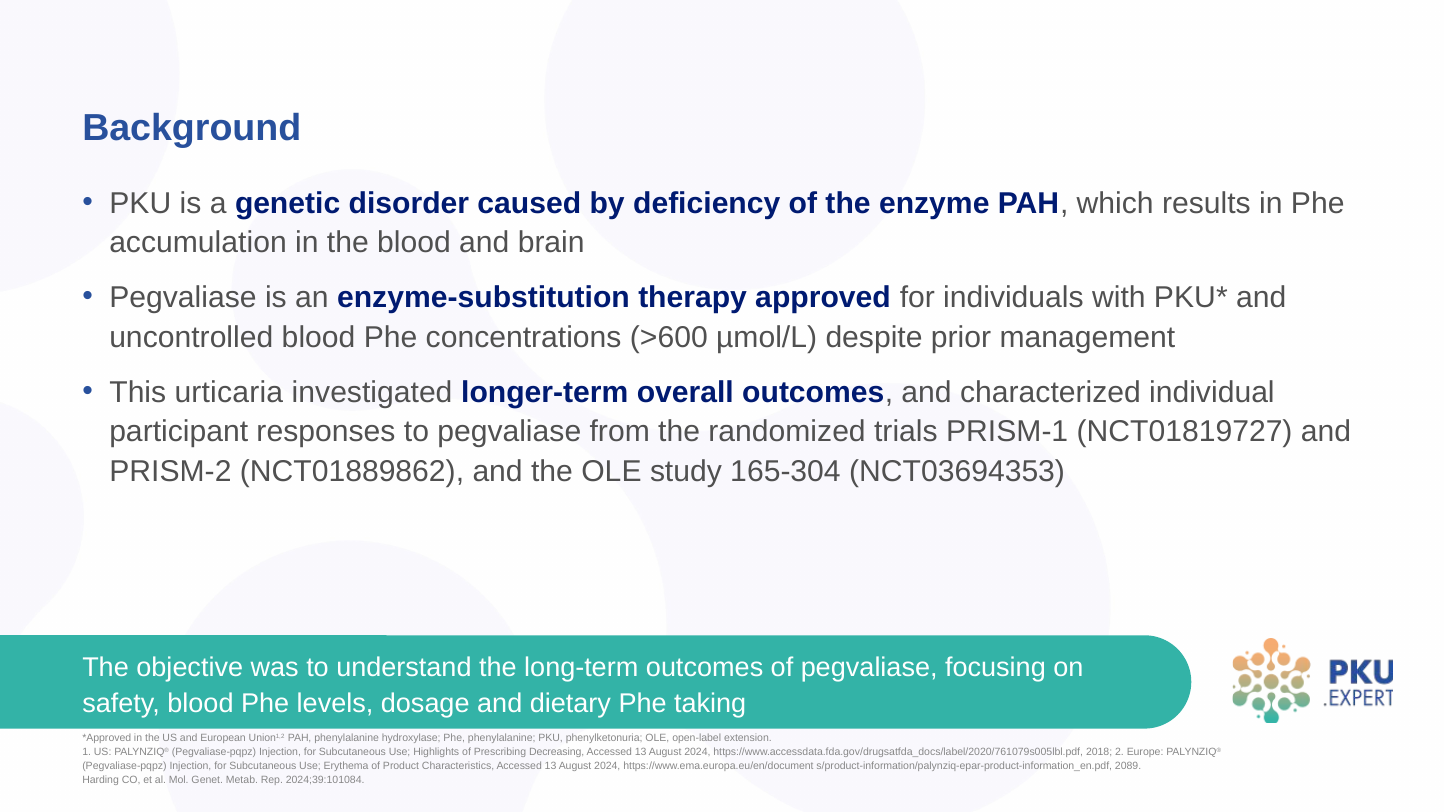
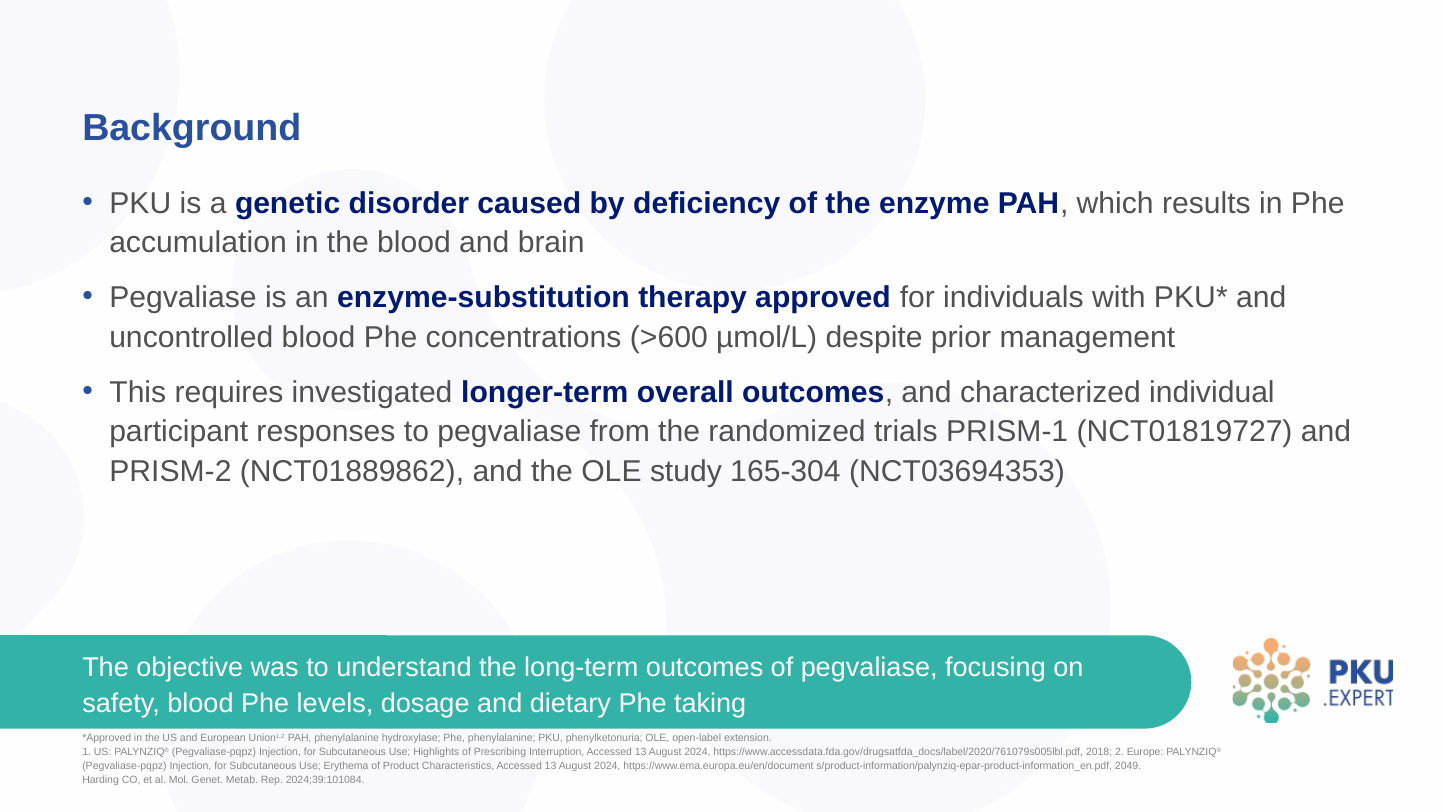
urticaria: urticaria -> requires (229, 392)
Decreasing: Decreasing -> Interruption (557, 752)
2089: 2089 -> 2049 (1128, 766)
